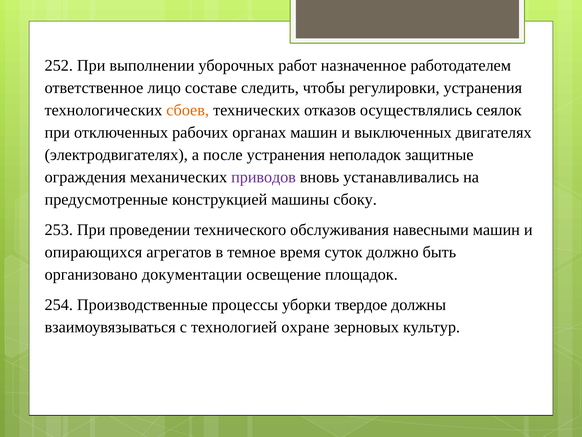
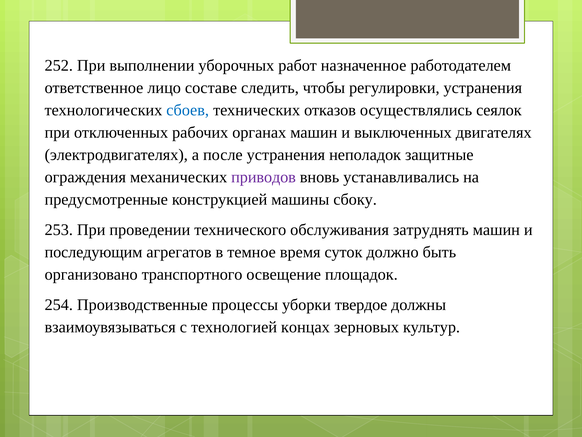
сбоев colour: orange -> blue (188, 110)
навесными: навесными -> затруднять (431, 230)
опирающихся: опирающихся -> последующим (94, 252)
документации: документации -> транспортного (192, 274)
охране: охране -> концах (305, 327)
